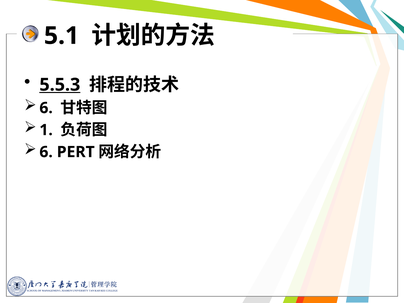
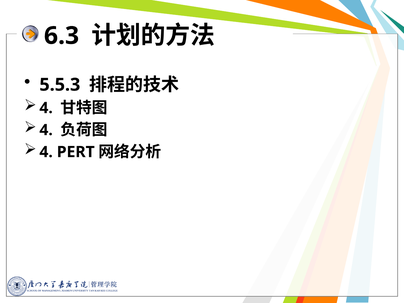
5.1: 5.1 -> 6.3 (62, 36)
5.5.3 underline: present -> none (60, 85)
6: 6 -> 4 (46, 108)
1: 1 -> 4 (46, 130)
6: 6 -> 4 (46, 152)
